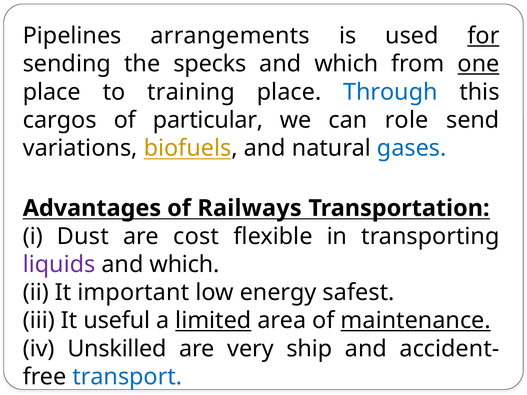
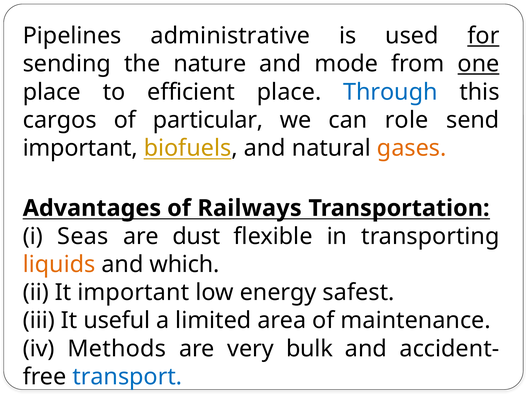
arrangements: arrangements -> administrative (230, 36)
specks: specks -> nature (210, 64)
which: which -> mode (346, 64)
training: training -> efficient (191, 92)
variations: variations -> important (80, 148)
gases colour: blue -> orange (412, 148)
Dust: Dust -> Seas (83, 236)
cost: cost -> dust (196, 236)
liquids colour: purple -> orange (59, 265)
limited underline: present -> none (213, 321)
maintenance underline: present -> none (416, 321)
Unskilled: Unskilled -> Methods (117, 349)
ship: ship -> bulk (309, 349)
